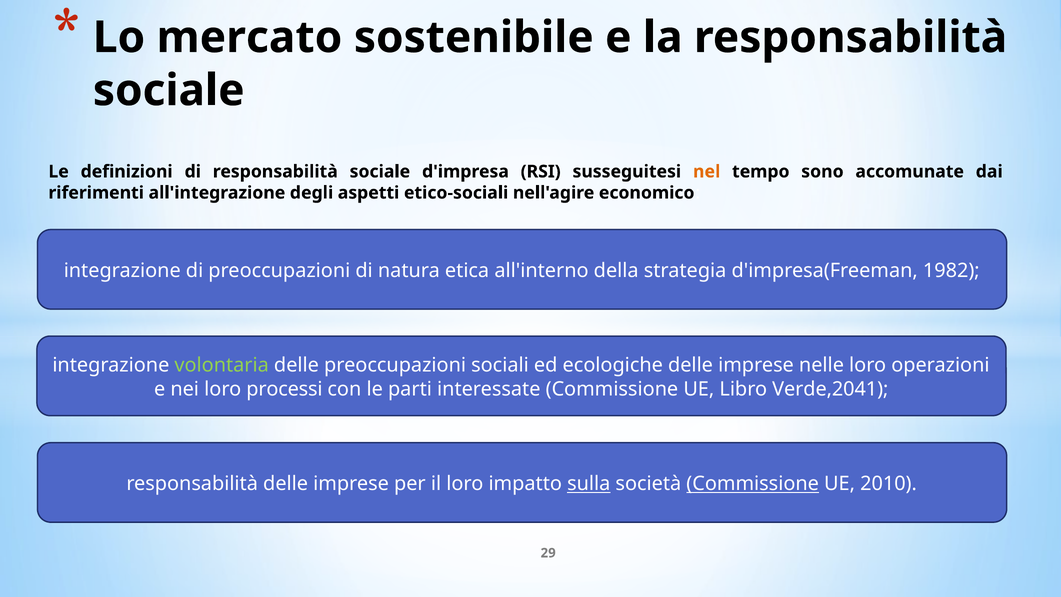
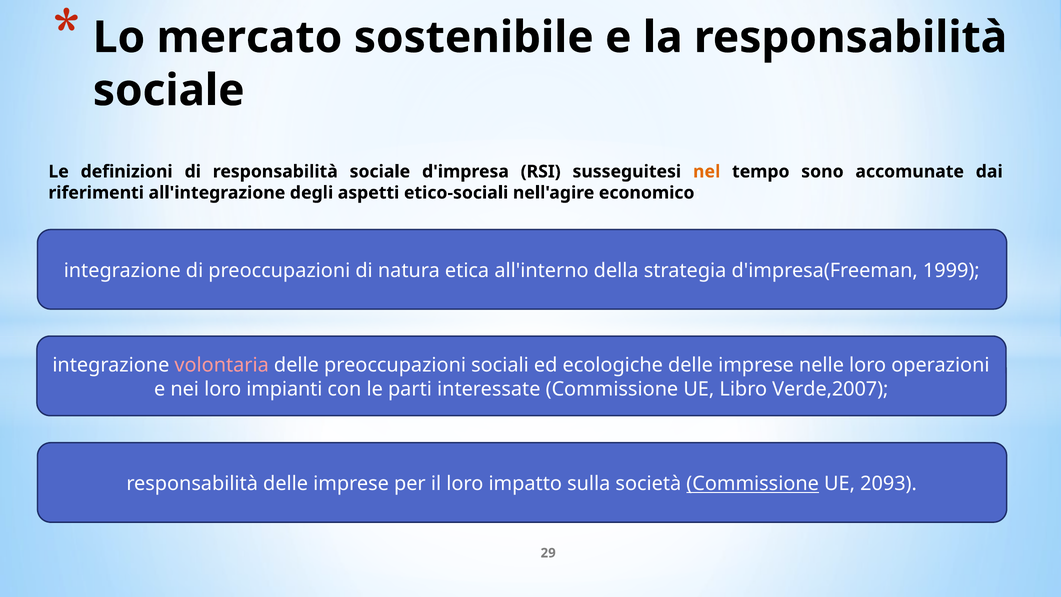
1982: 1982 -> 1999 (951, 271)
volontaria colour: light green -> pink (222, 365)
processi: processi -> impianti (284, 389)
Verde,2041: Verde,2041 -> Verde,2007 (830, 389)
sulla underline: present -> none (589, 484)
2010: 2010 -> 2093 (889, 484)
